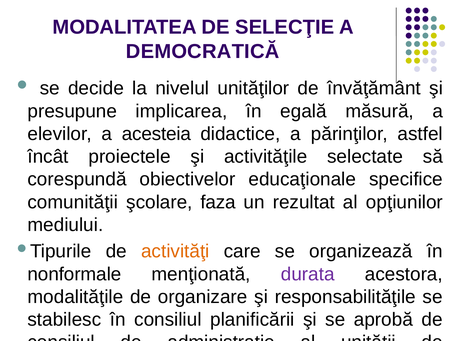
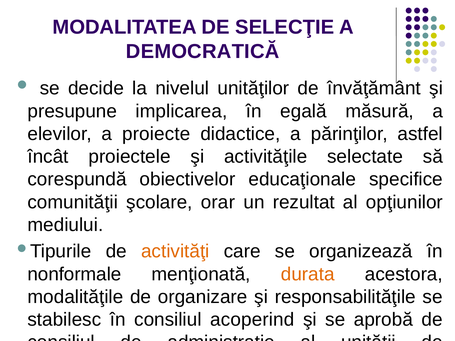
acesteia: acesteia -> proiecte (156, 134)
faza: faza -> orar (218, 202)
durata colour: purple -> orange (308, 274)
planificării: planificării -> acoperind (252, 320)
